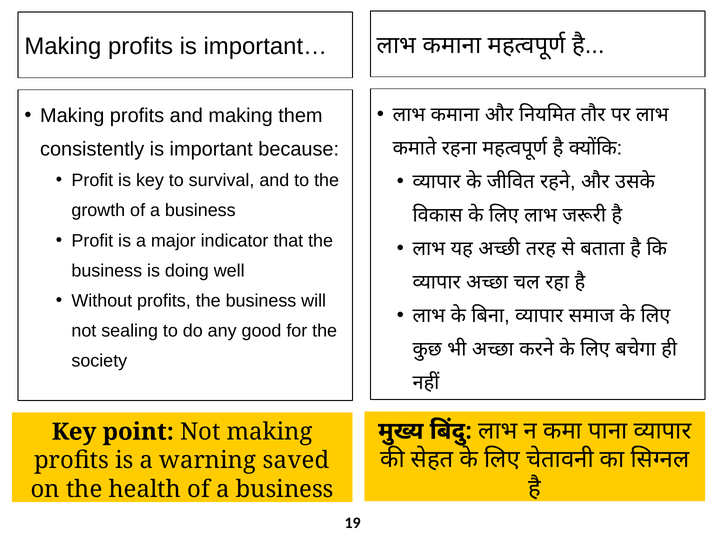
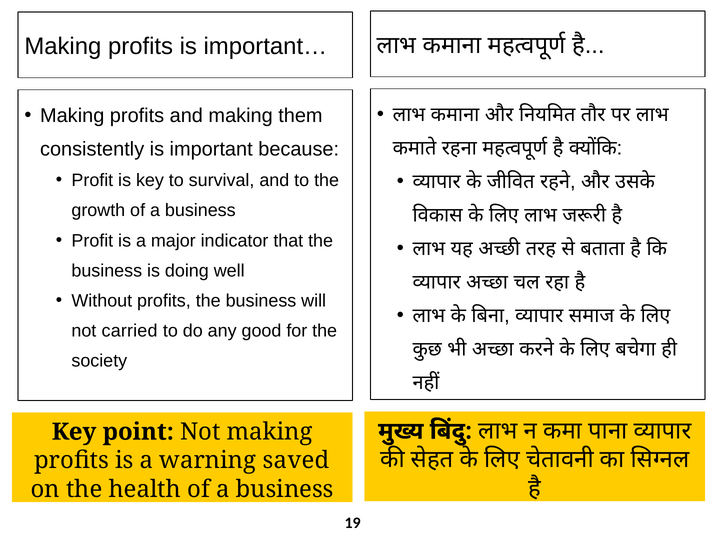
sealing: sealing -> carried (130, 331)
